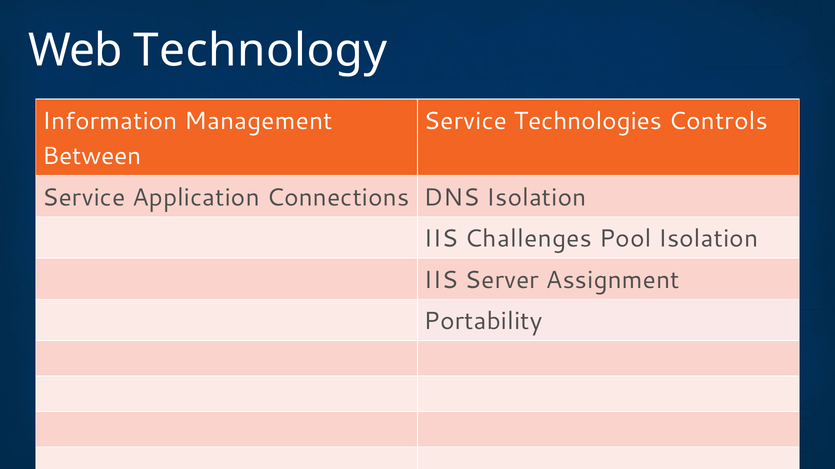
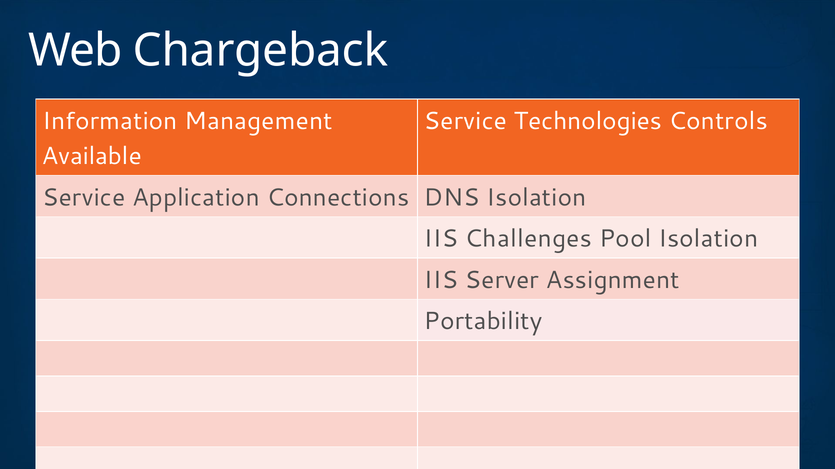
Technology: Technology -> Chargeback (261, 51)
Between: Between -> Available (92, 156)
